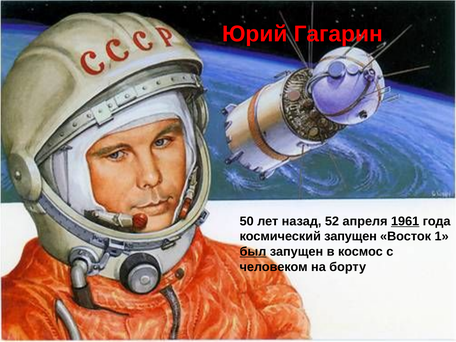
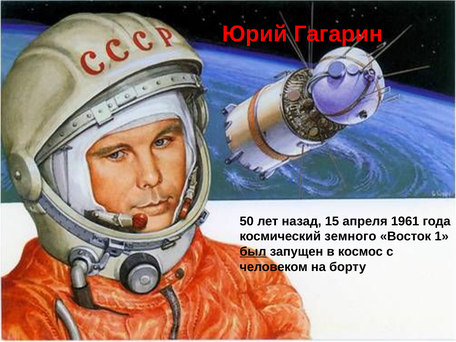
52: 52 -> 15 (332, 221)
1961 underline: present -> none (405, 221)
космический запущен: запущен -> земного (350, 236)
